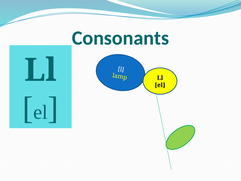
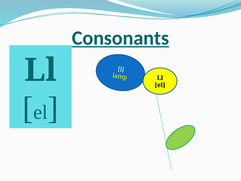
Consonants underline: none -> present (120, 38)
